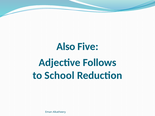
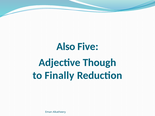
Follows: Follows -> Though (99, 63)
School: School -> Finally (59, 76)
